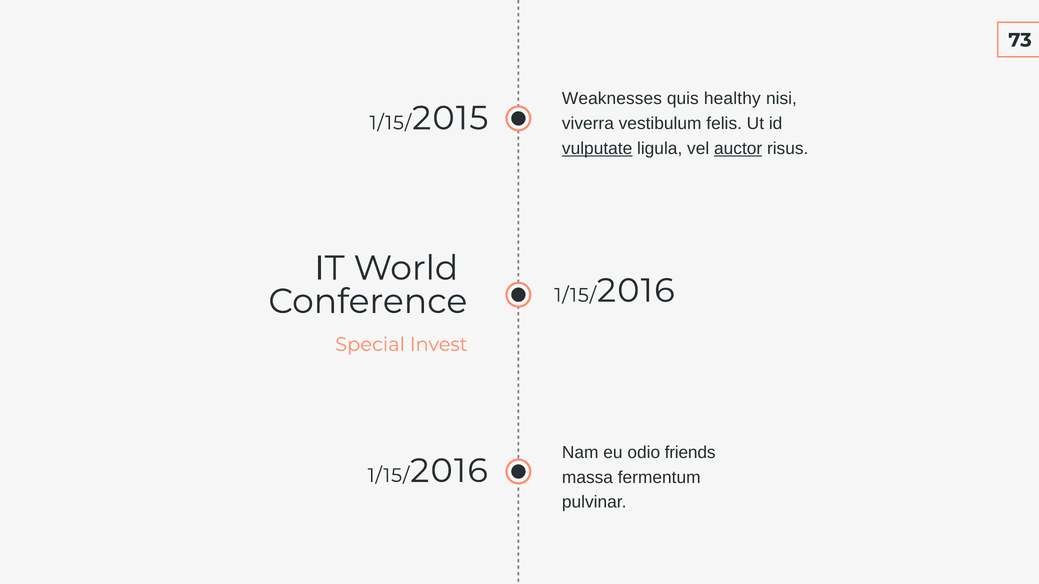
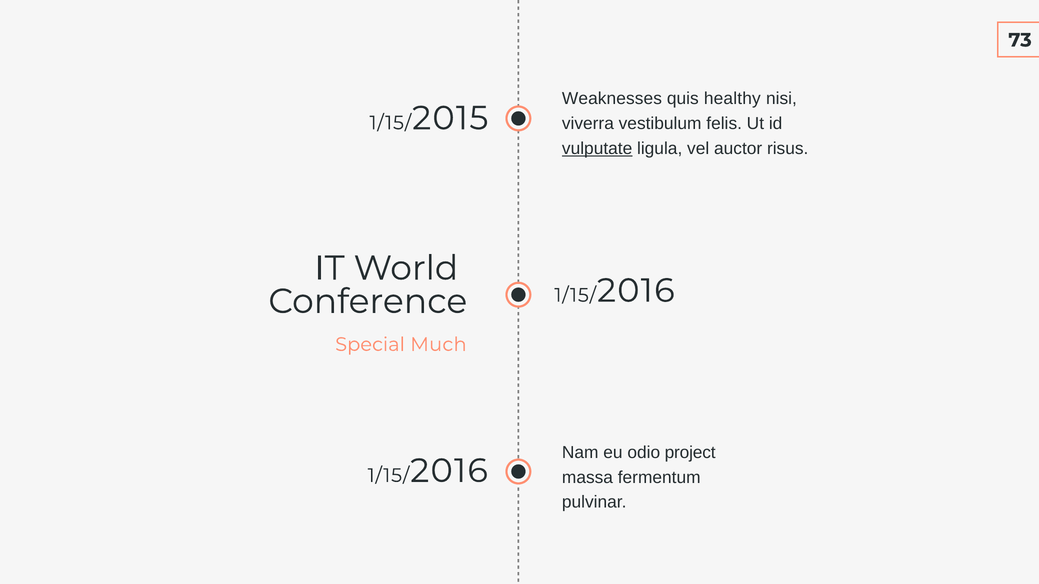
auctor underline: present -> none (738, 149)
Invest: Invest -> Much (438, 345)
friends: friends -> project (690, 453)
